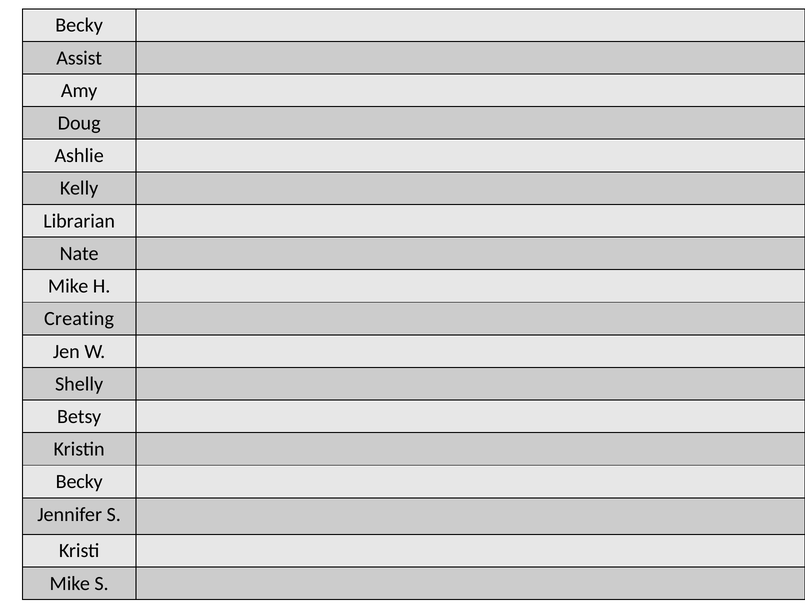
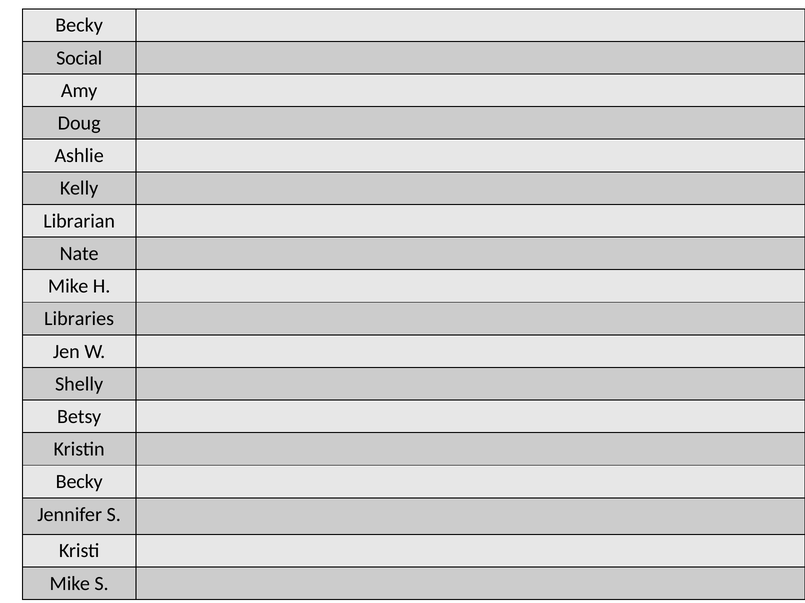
Assist: Assist -> Social (79, 58)
Creating: Creating -> Libraries (79, 319)
